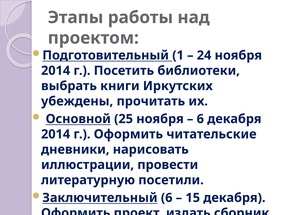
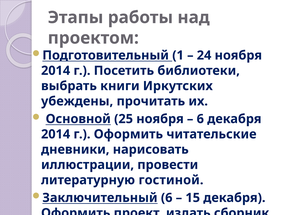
посетили: посетили -> гостиной (171, 180)
